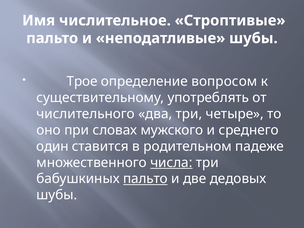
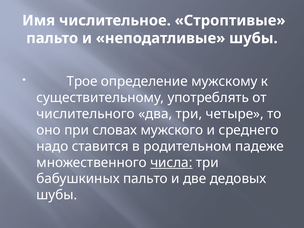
вопросом: вопросом -> мужскому (224, 81)
один: один -> надо (52, 146)
пальто underline: present -> none (145, 179)
